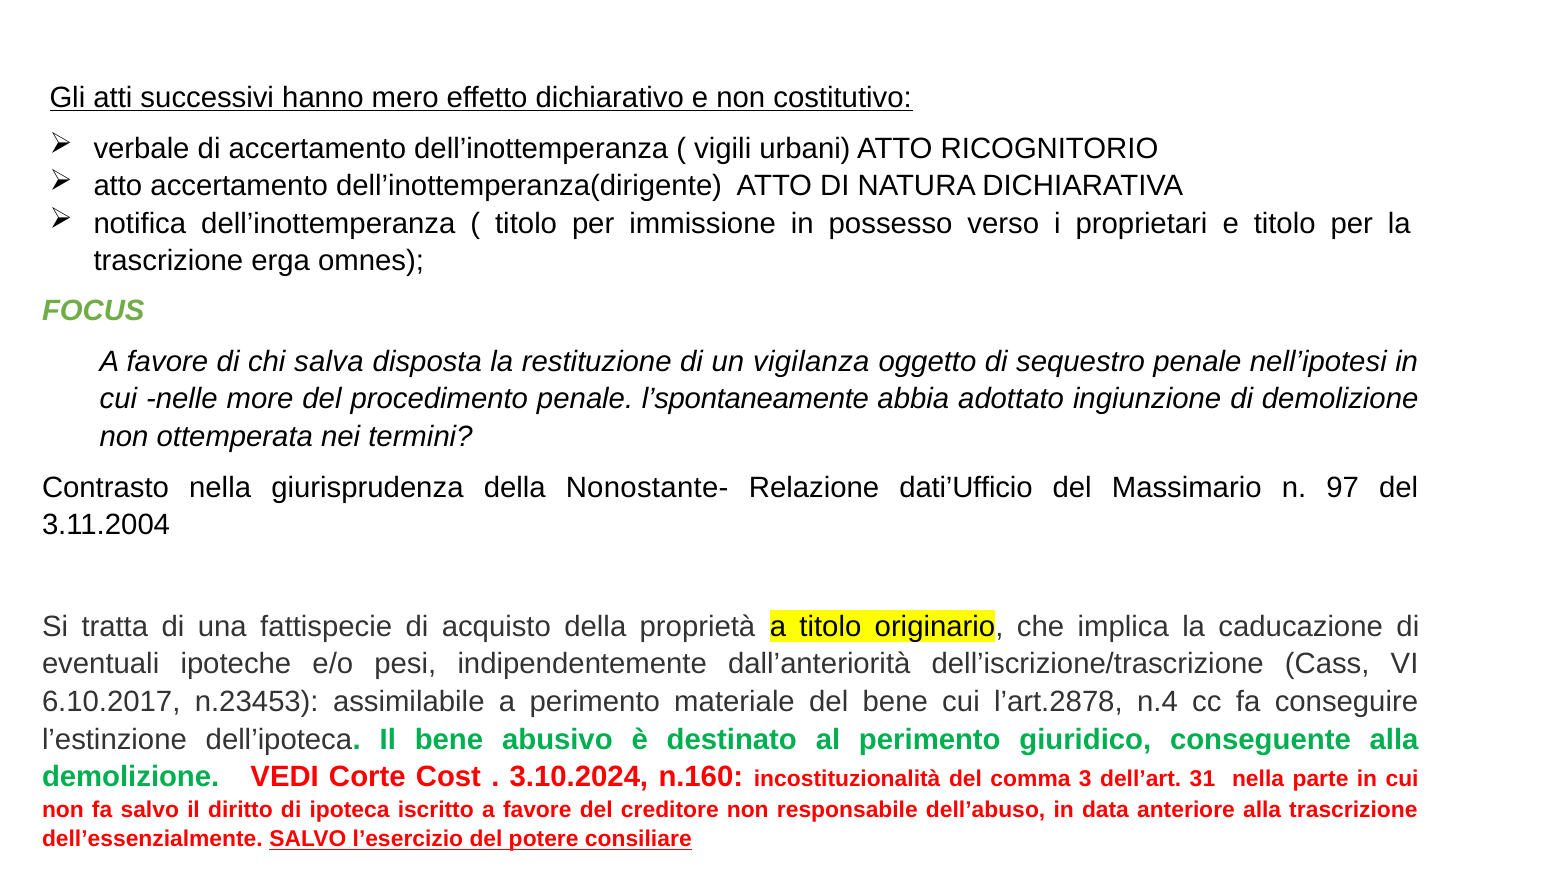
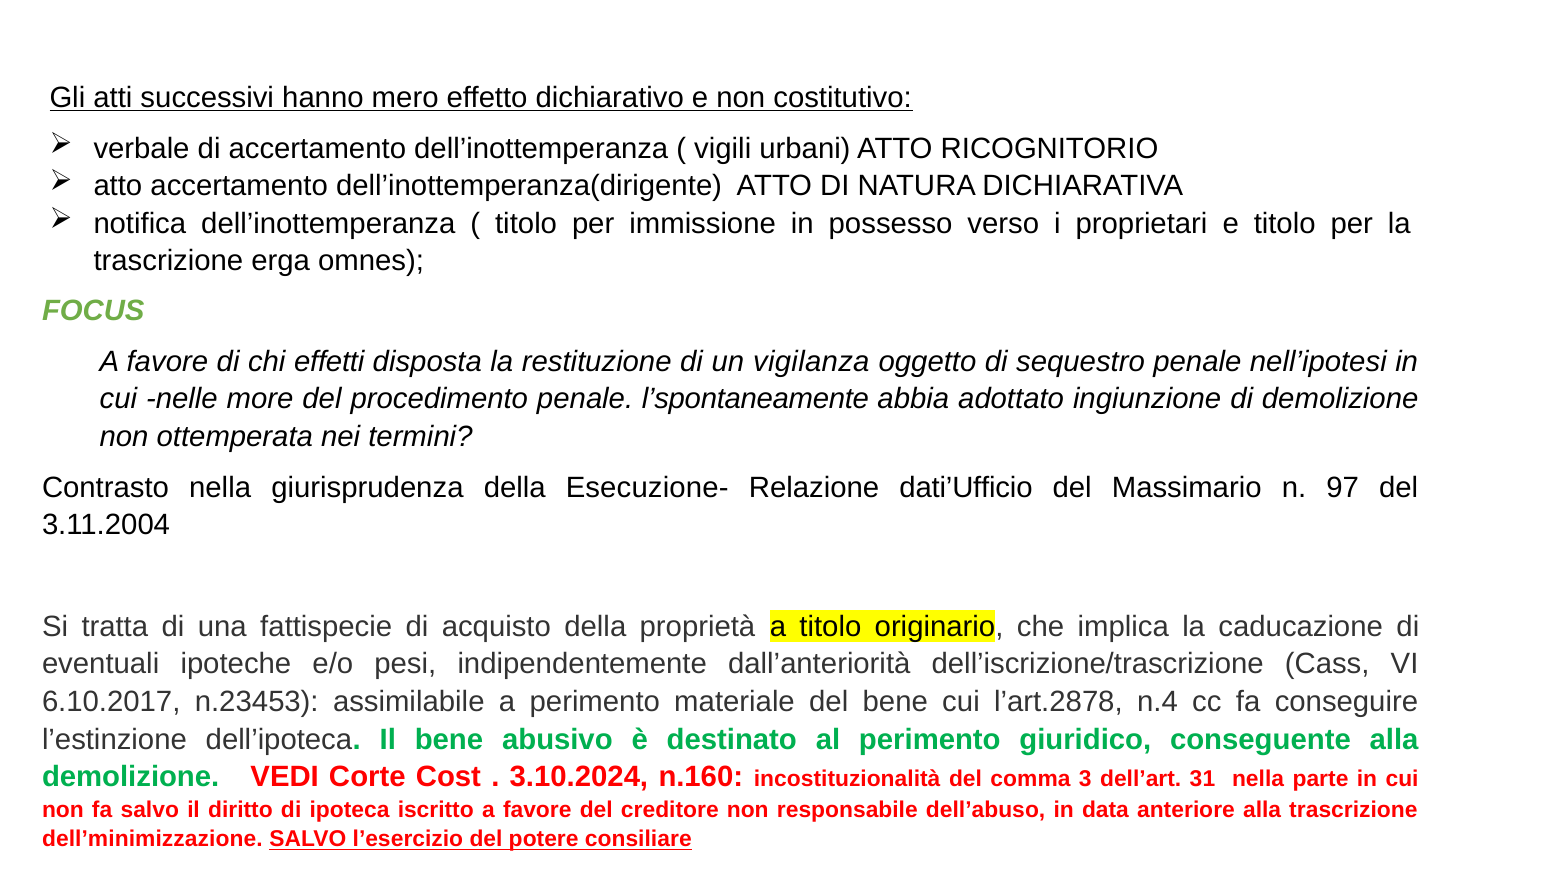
salva: salva -> effetti (329, 361)
Nonostante-: Nonostante- -> Esecuzione- (647, 487)
dell’essenzialmente: dell’essenzialmente -> dell’minimizzazione (152, 839)
